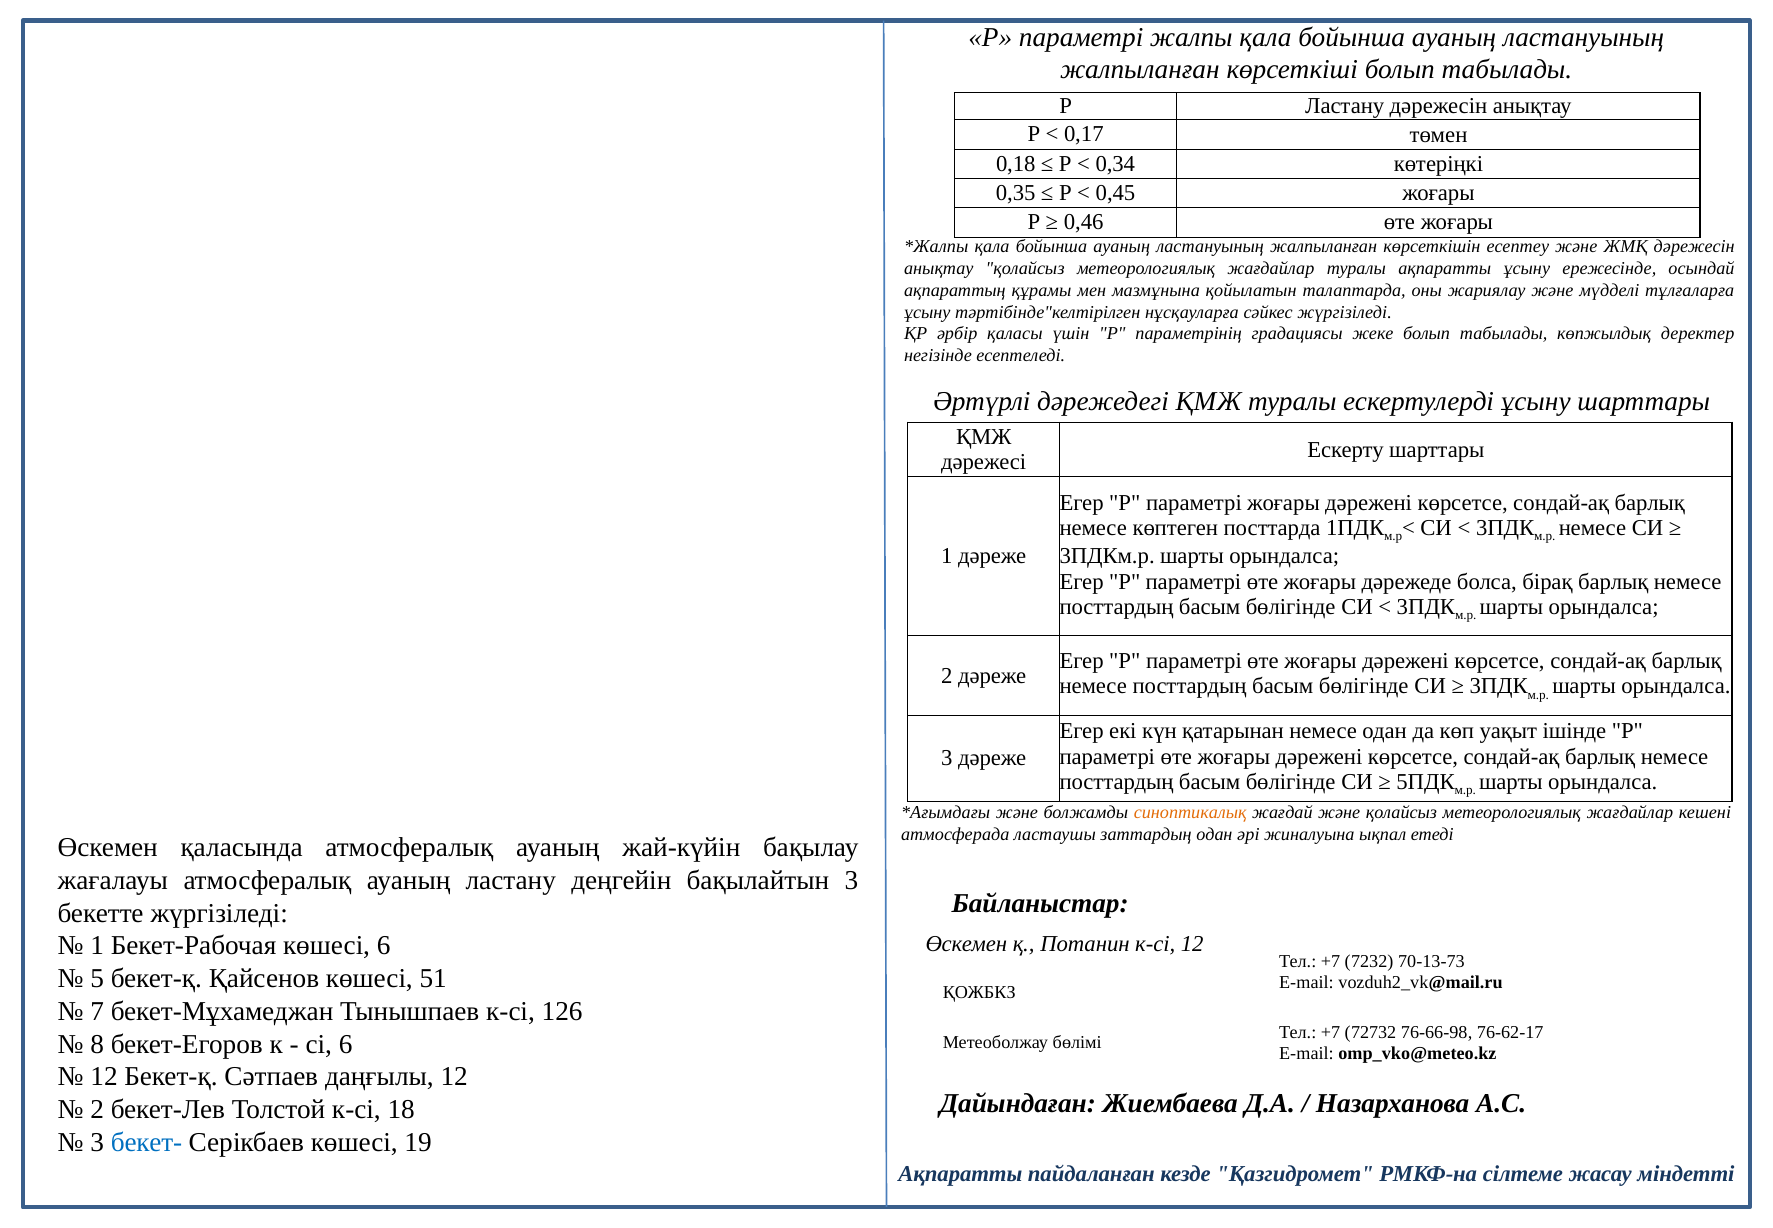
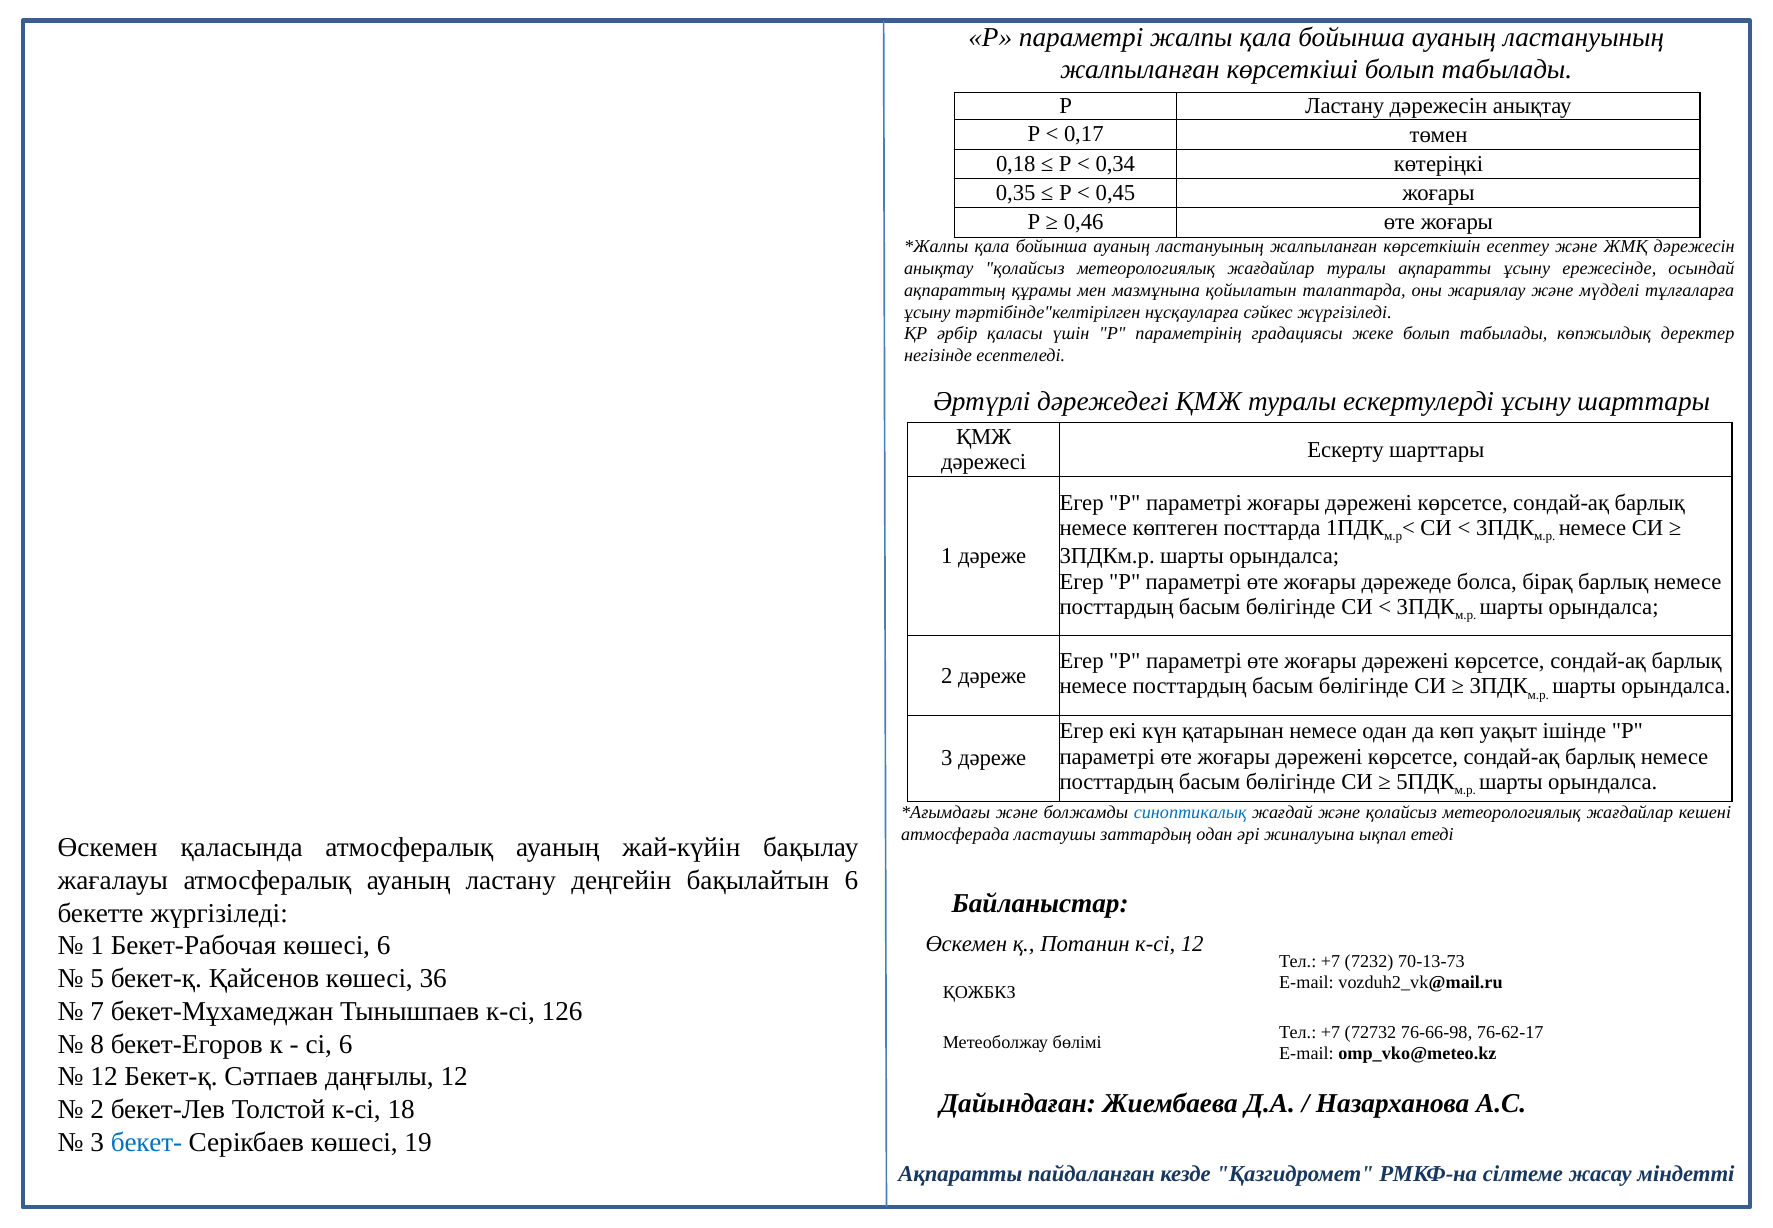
синоптикалық colour: orange -> blue (1190, 812)
бақылайтын 3: 3 -> 6 (851, 880)
51: 51 -> 36 (433, 978)
